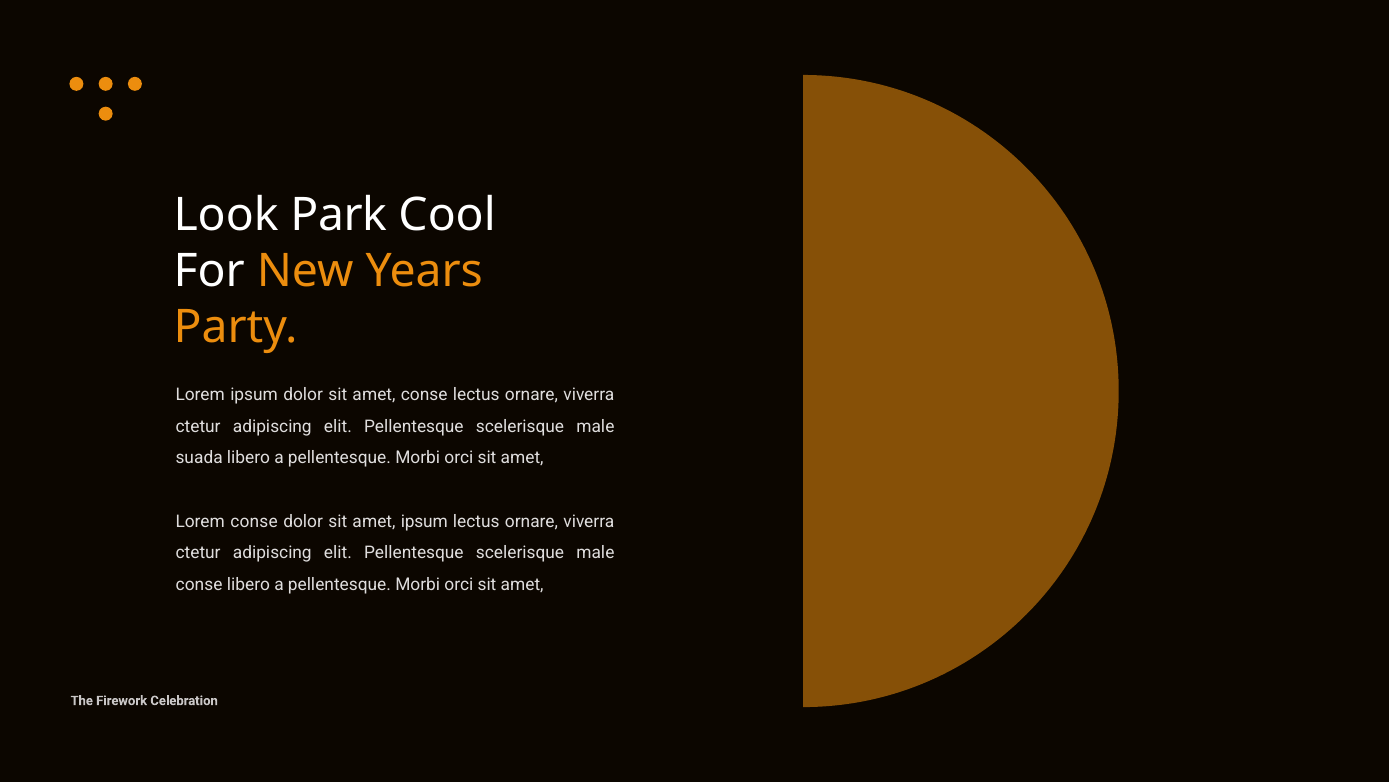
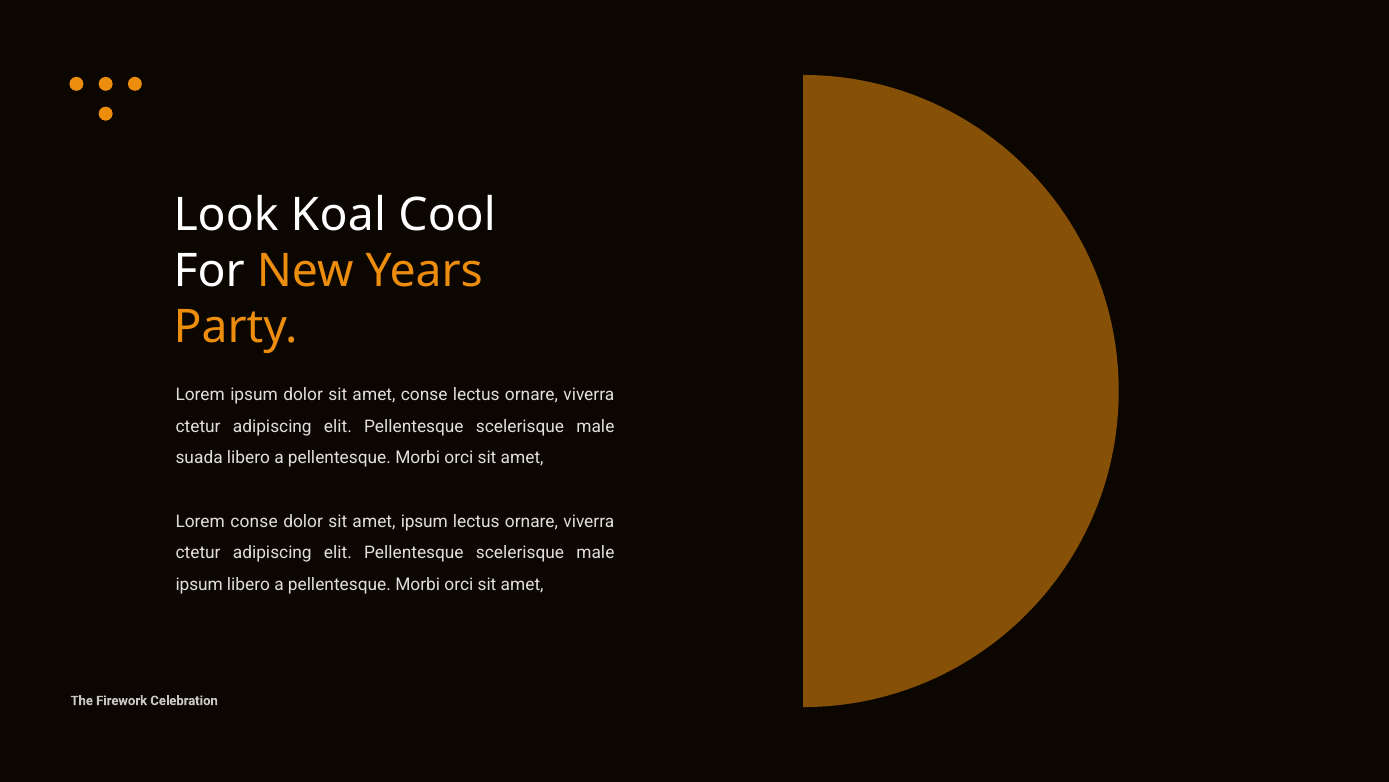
Park: Park -> Koal (338, 216)
conse: conse -> ipsum (199, 584)
